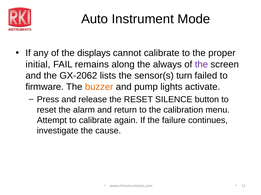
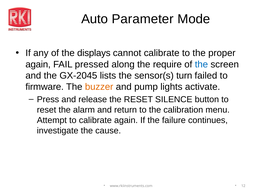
Instrument: Instrument -> Parameter (143, 19)
initial: initial -> again (38, 65)
remains: remains -> pressed (92, 65)
always: always -> require (167, 65)
the colour: purple -> blue (201, 65)
GX-2062: GX-2062 -> GX-2045 (78, 76)
